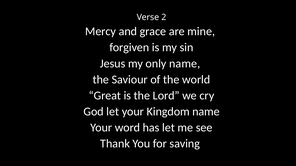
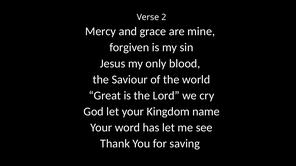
only name: name -> blood (185, 64)
